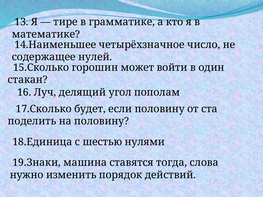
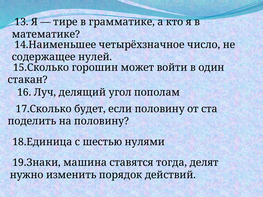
слова: слова -> делят (204, 163)
